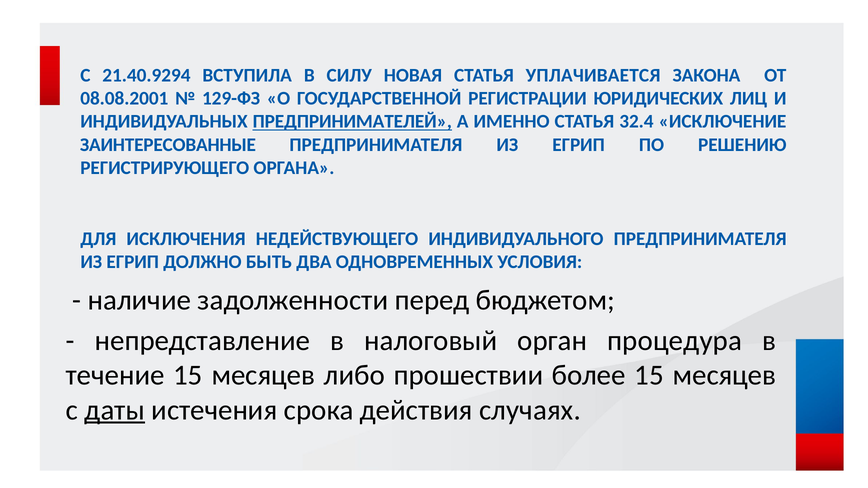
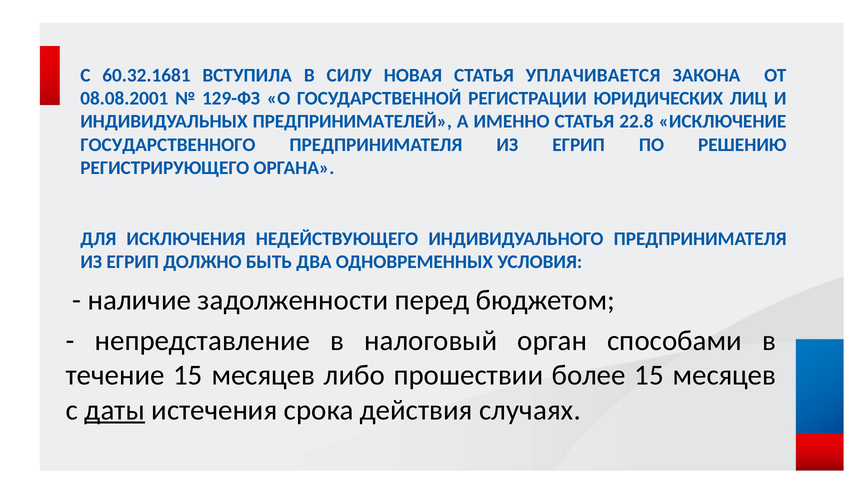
21.40.9294: 21.40.9294 -> 60.32.1681 (146, 75)
ПРЕДПРИНИМАТЕЛЕЙ underline: present -> none (352, 122)
32.4: 32.4 -> 22.8 (636, 122)
ЗАИНТЕРЕСОВАННЫЕ: ЗАИНТЕРЕСОВАННЫЕ -> ГОСУДАРСТВЕННОГО (168, 145)
процедура: процедура -> способами (675, 341)
